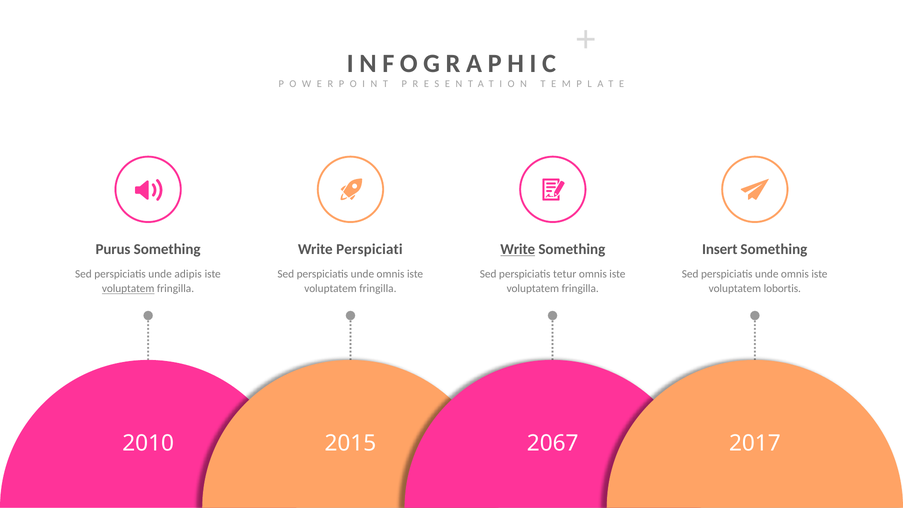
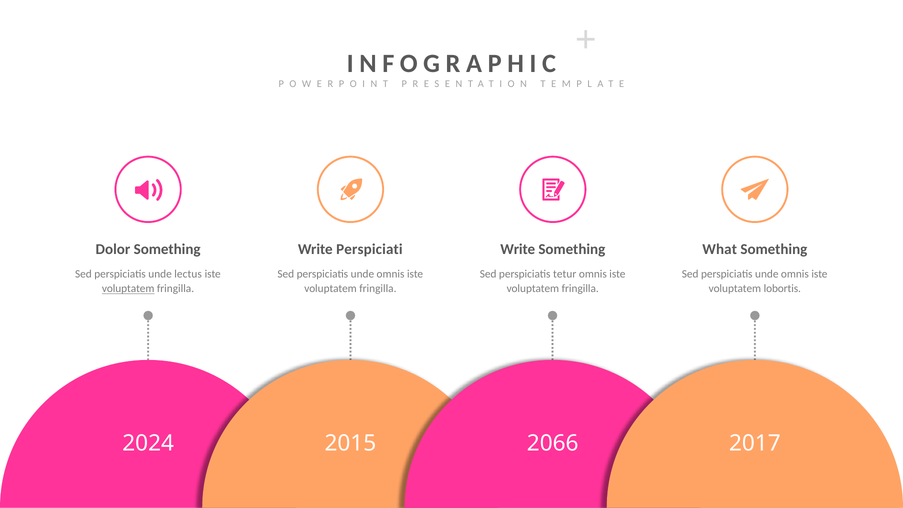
Purus: Purus -> Dolor (113, 249)
Write underline: present -> none (518, 249)
Insert: Insert -> What (720, 249)
adipis: adipis -> lectus (188, 274)
2010: 2010 -> 2024 (148, 443)
2067: 2067 -> 2066 (553, 443)
